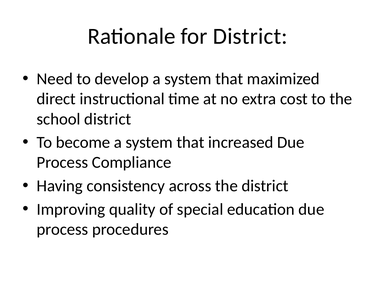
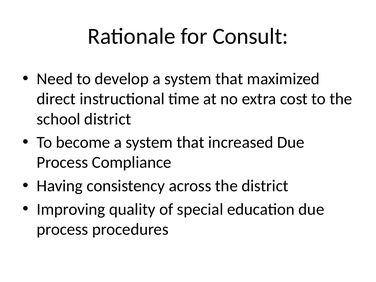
for District: District -> Consult (250, 36)
